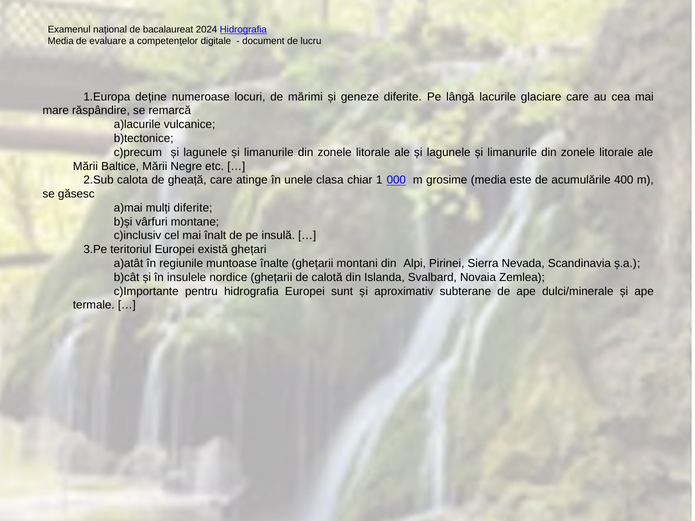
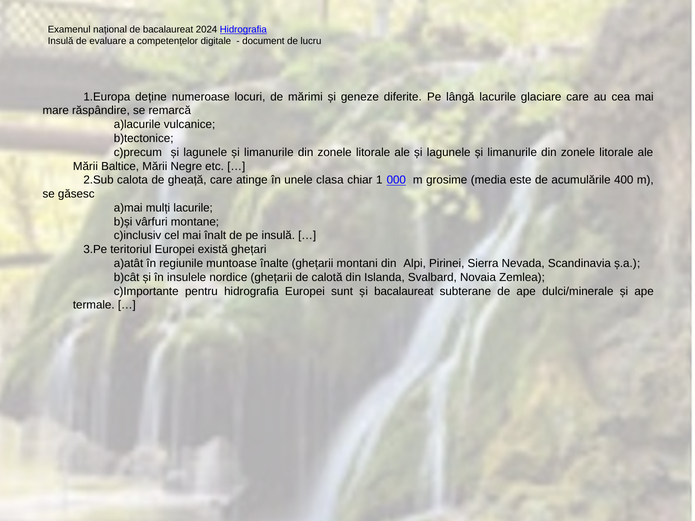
Media: Media -> Insulă (61, 41)
mulți diferite: diferite -> lacurile (193, 208)
și aproximativ: aproximativ -> bacalaureat (404, 291)
